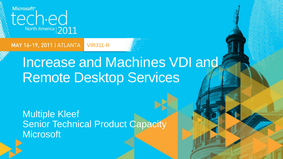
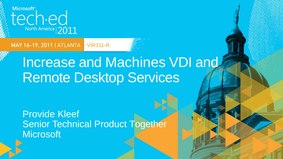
Multiple: Multiple -> Provide (39, 114)
Capacity: Capacity -> Together (148, 124)
